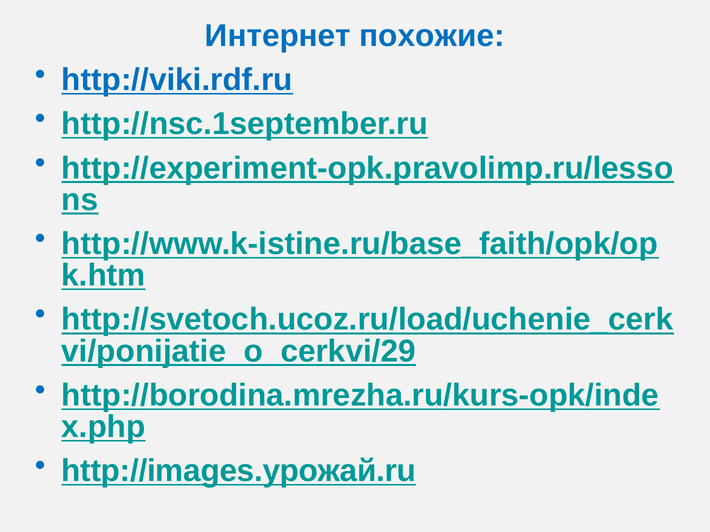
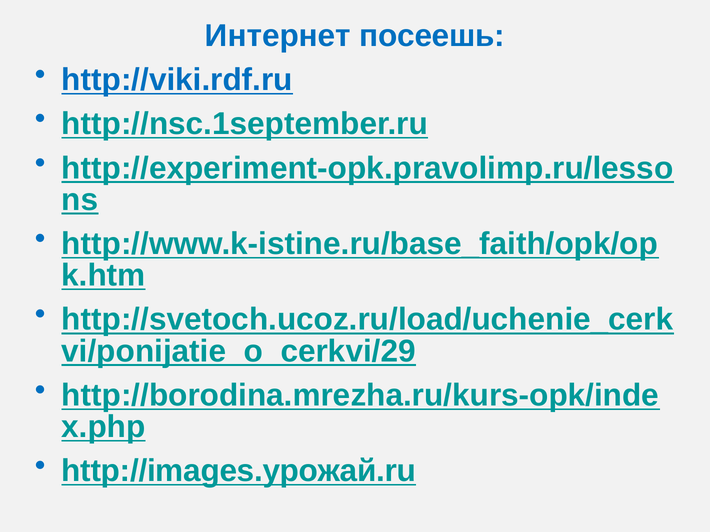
похожие: похожие -> посеешь (432, 36)
